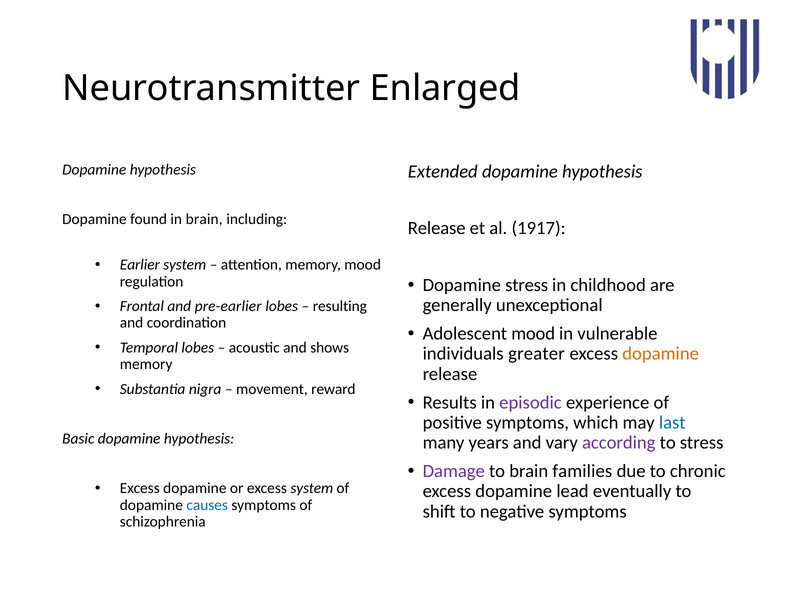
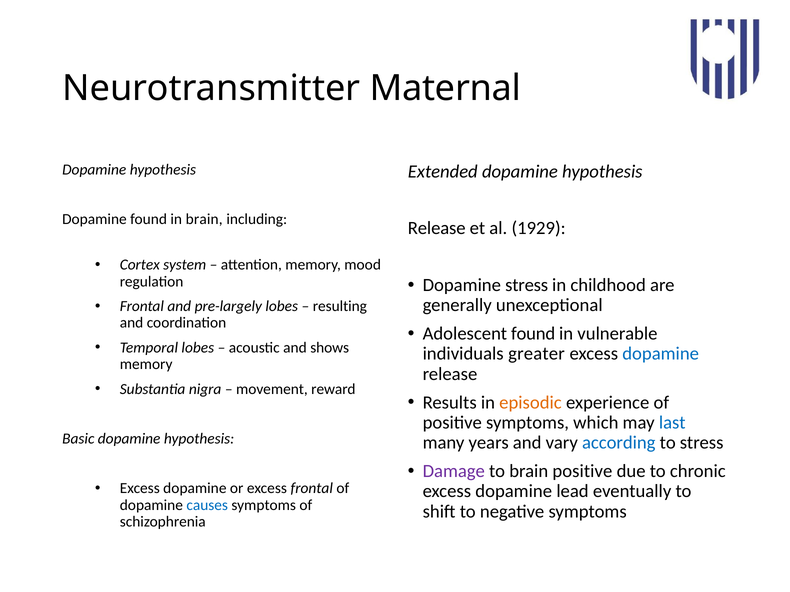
Enlarged: Enlarged -> Maternal (445, 89)
1917: 1917 -> 1929 (539, 228)
Earlier: Earlier -> Cortex (140, 265)
pre-earlier: pre-earlier -> pre-largely (228, 307)
Adolescent mood: mood -> found (533, 334)
dopamine colour: orange -> blue (661, 354)
episodic colour: purple -> orange (530, 403)
according colour: purple -> blue (619, 443)
brain families: families -> positive (582, 472)
excess system: system -> frontal (312, 489)
